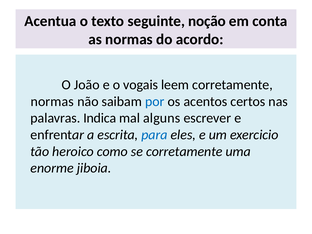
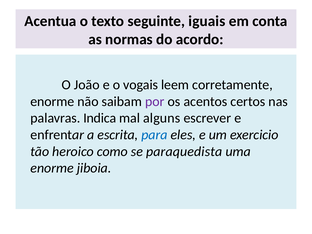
noção: noção -> iguais (207, 21)
normas: normas -> enorme (52, 102)
por colour: blue -> purple (155, 102)
se corretamente: corretamente -> paraquedista (184, 151)
